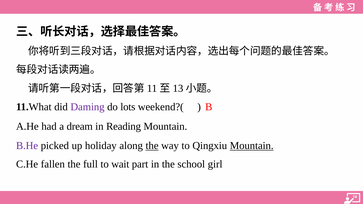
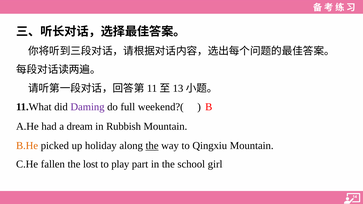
lots: lots -> full (128, 107)
Reading: Reading -> Rubbish (124, 127)
B.He colour: purple -> orange (27, 146)
Mountain underline: present -> none (252, 146)
full: full -> lost (91, 164)
wait: wait -> play (120, 164)
